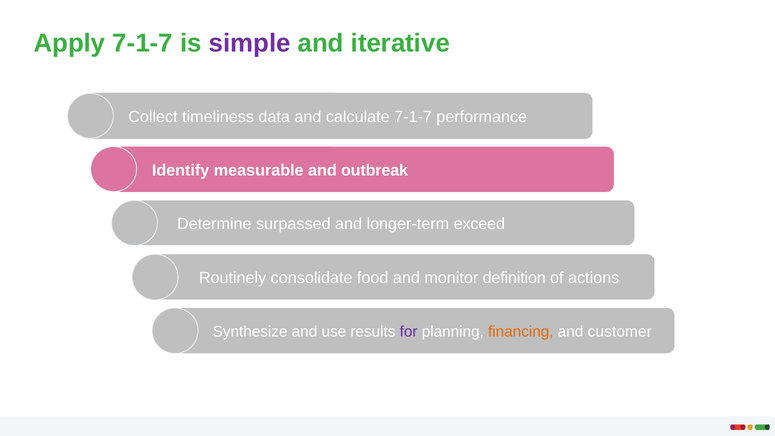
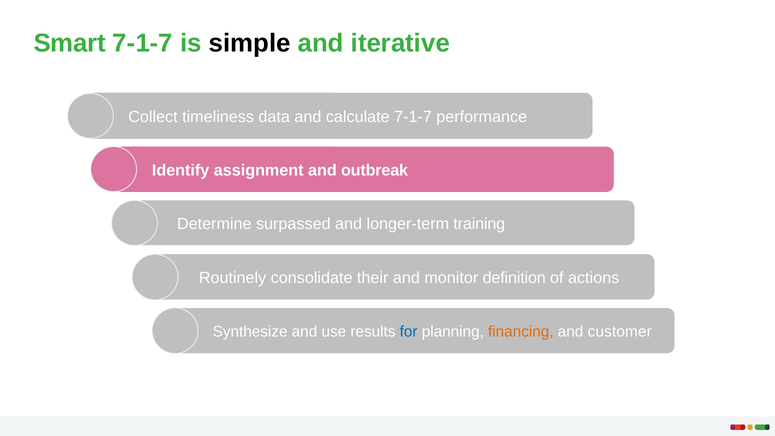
Apply: Apply -> Smart (70, 43)
simple colour: purple -> black (250, 43)
measurable: measurable -> assignment (259, 170)
exceed: exceed -> training (479, 224)
food: food -> their (373, 278)
for colour: purple -> blue (409, 332)
